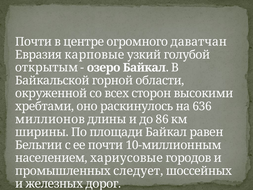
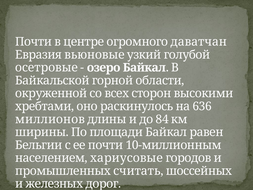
карповые: карповые -> вьюновые (95, 55)
открытым: открытым -> осетровые (47, 68)
86: 86 -> 84 (162, 119)
следует: следует -> считать (138, 171)
